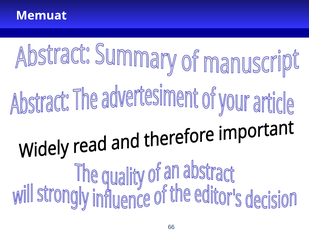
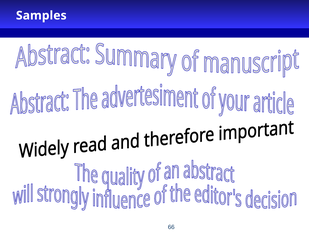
Memuat: Memuat -> Samples (41, 15)
